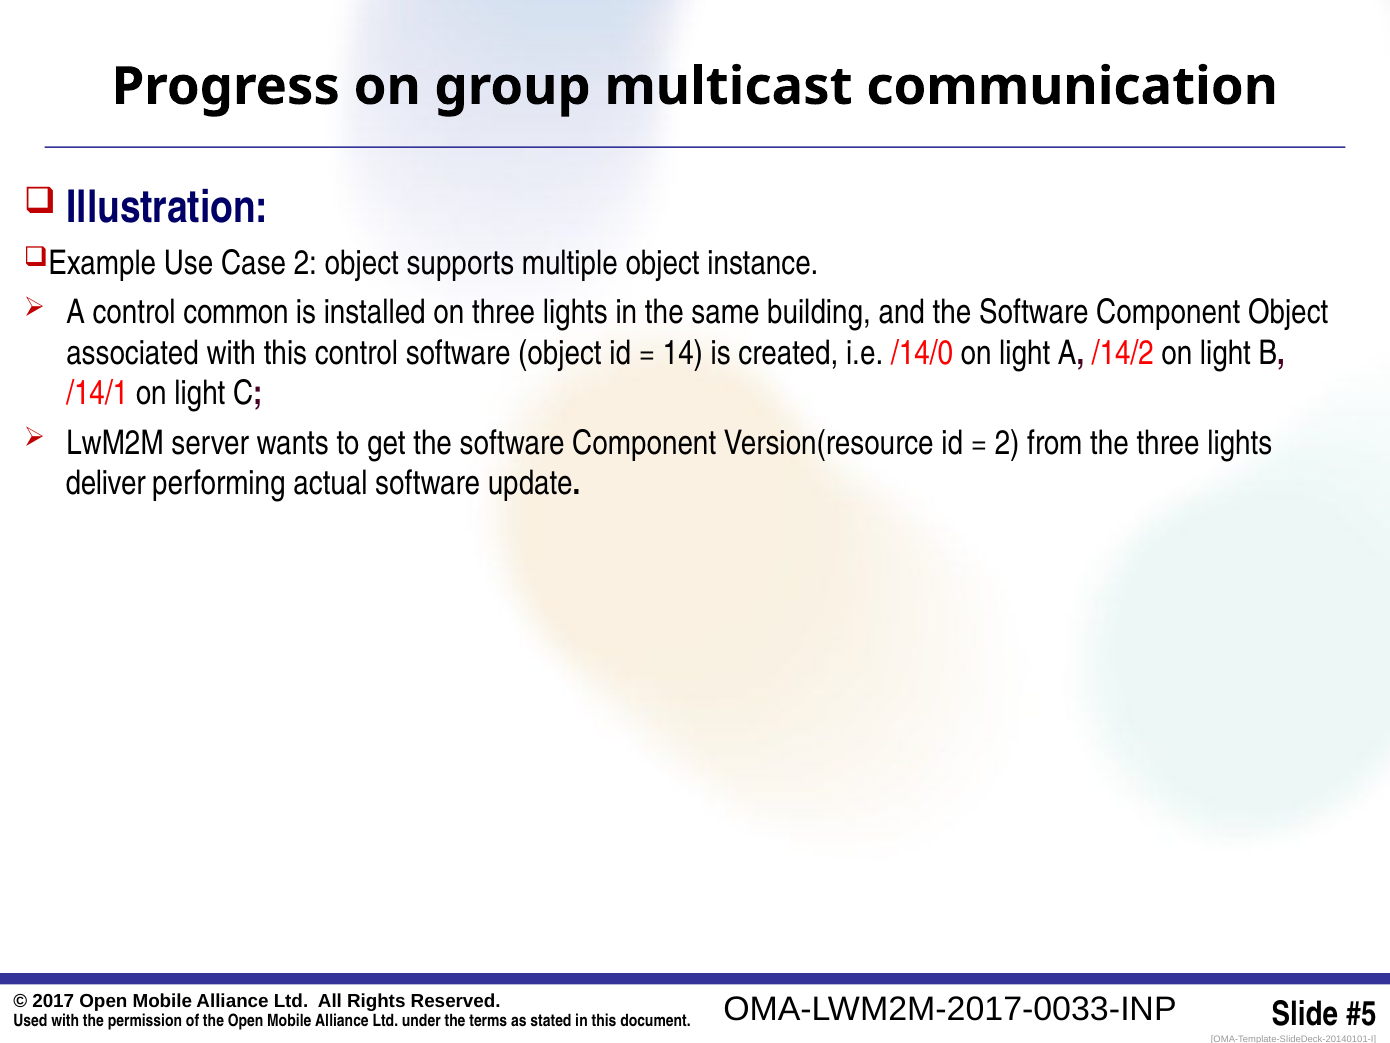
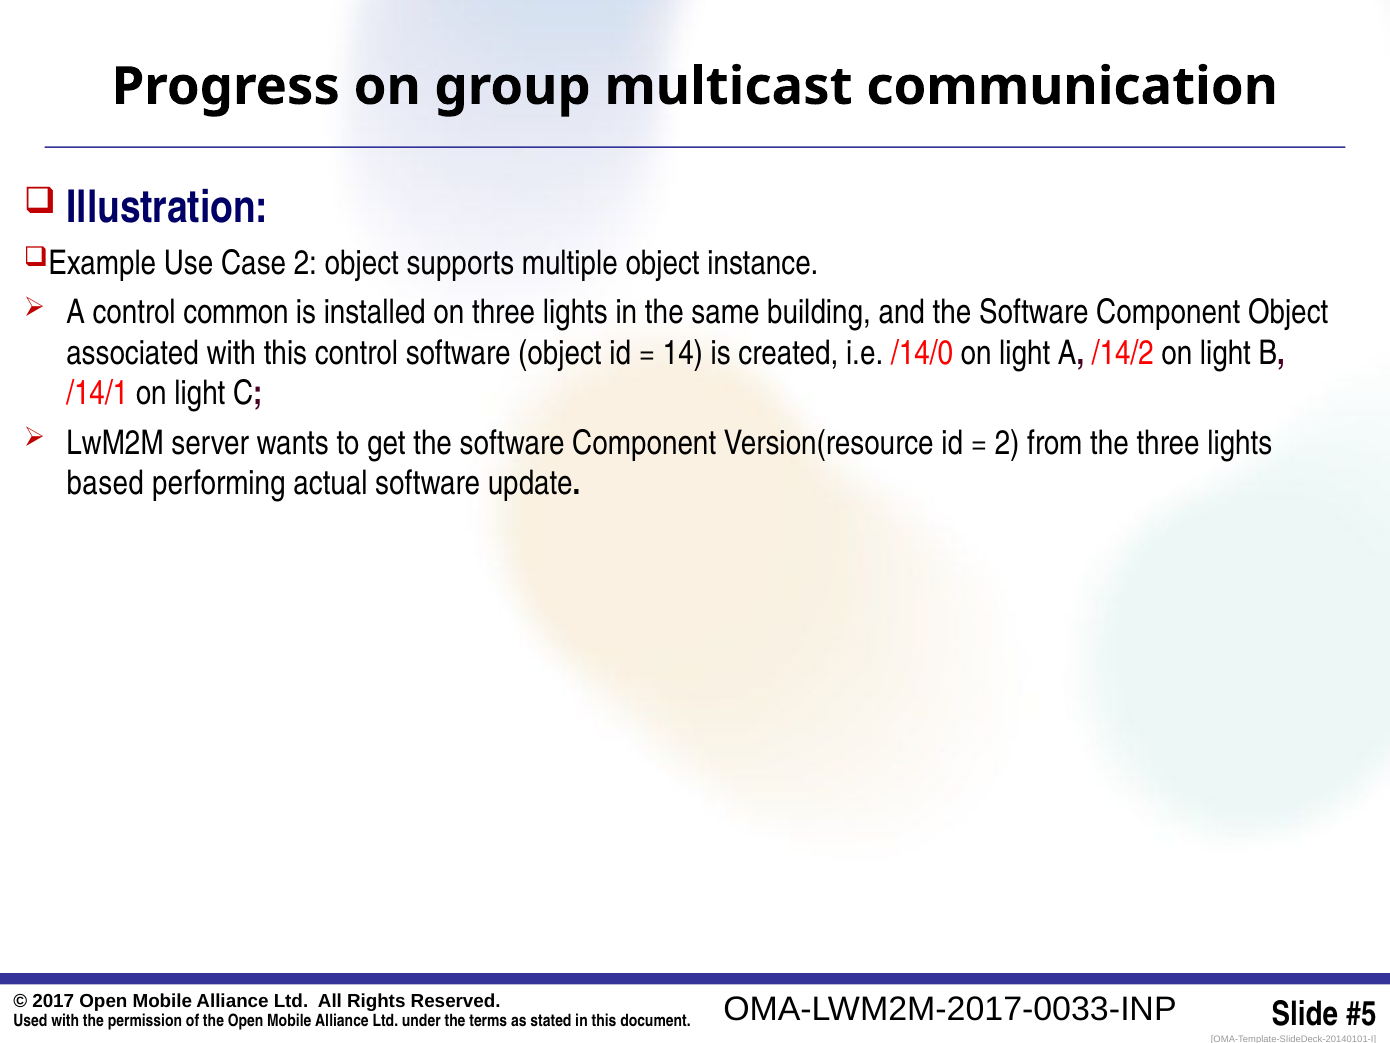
deliver: deliver -> based (105, 483)
